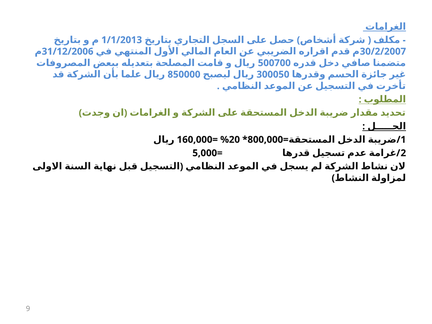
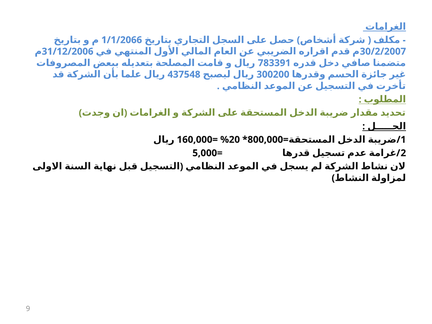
1/1/2013: 1/1/2013 -> 1/1/2066 (122, 40)
500700: 500700 -> 783391 (274, 63)
850000: 850000 -> 437548 (184, 74)
300050: 300050 -> 300200 (273, 74)
